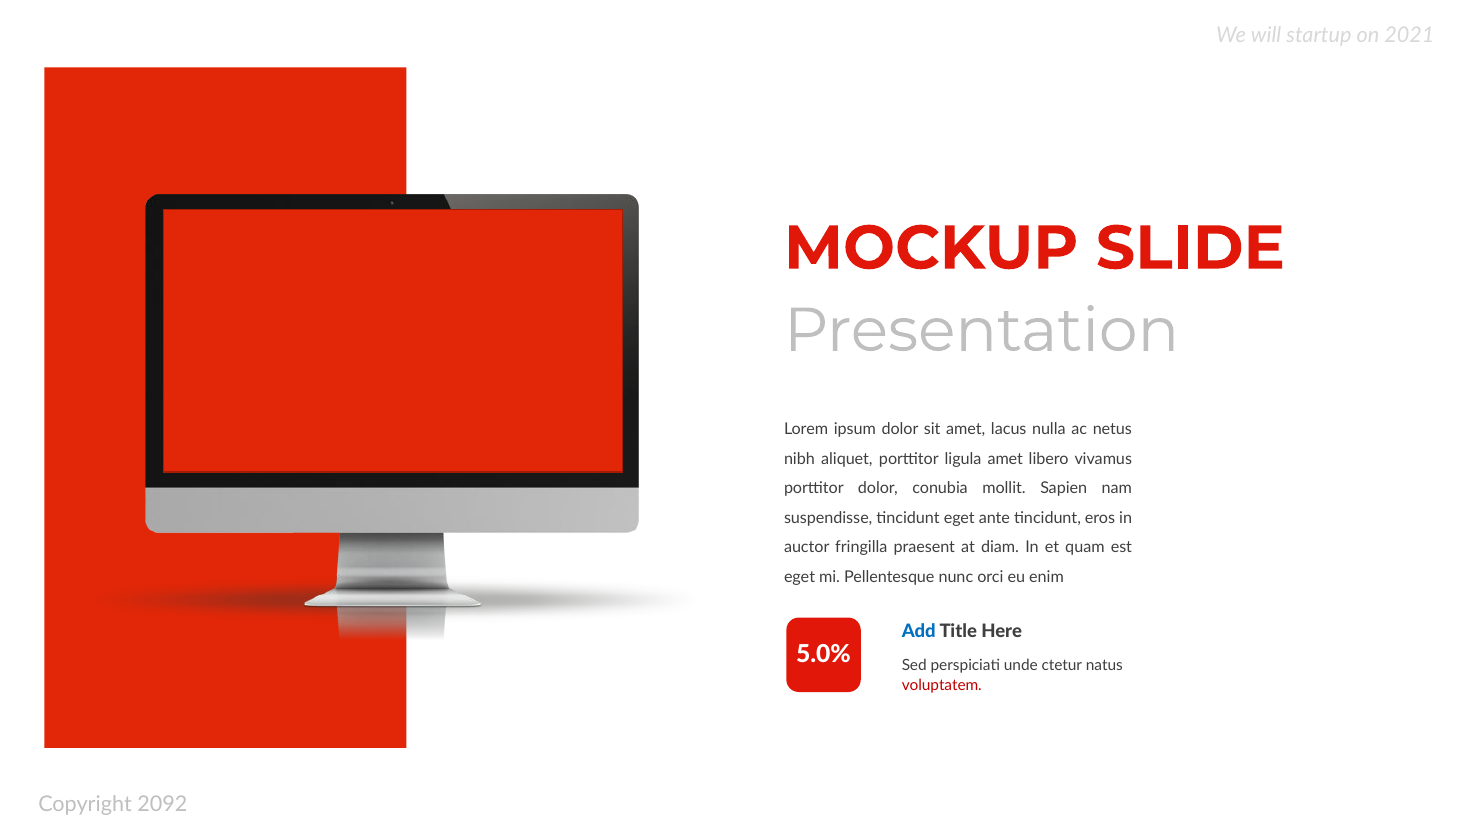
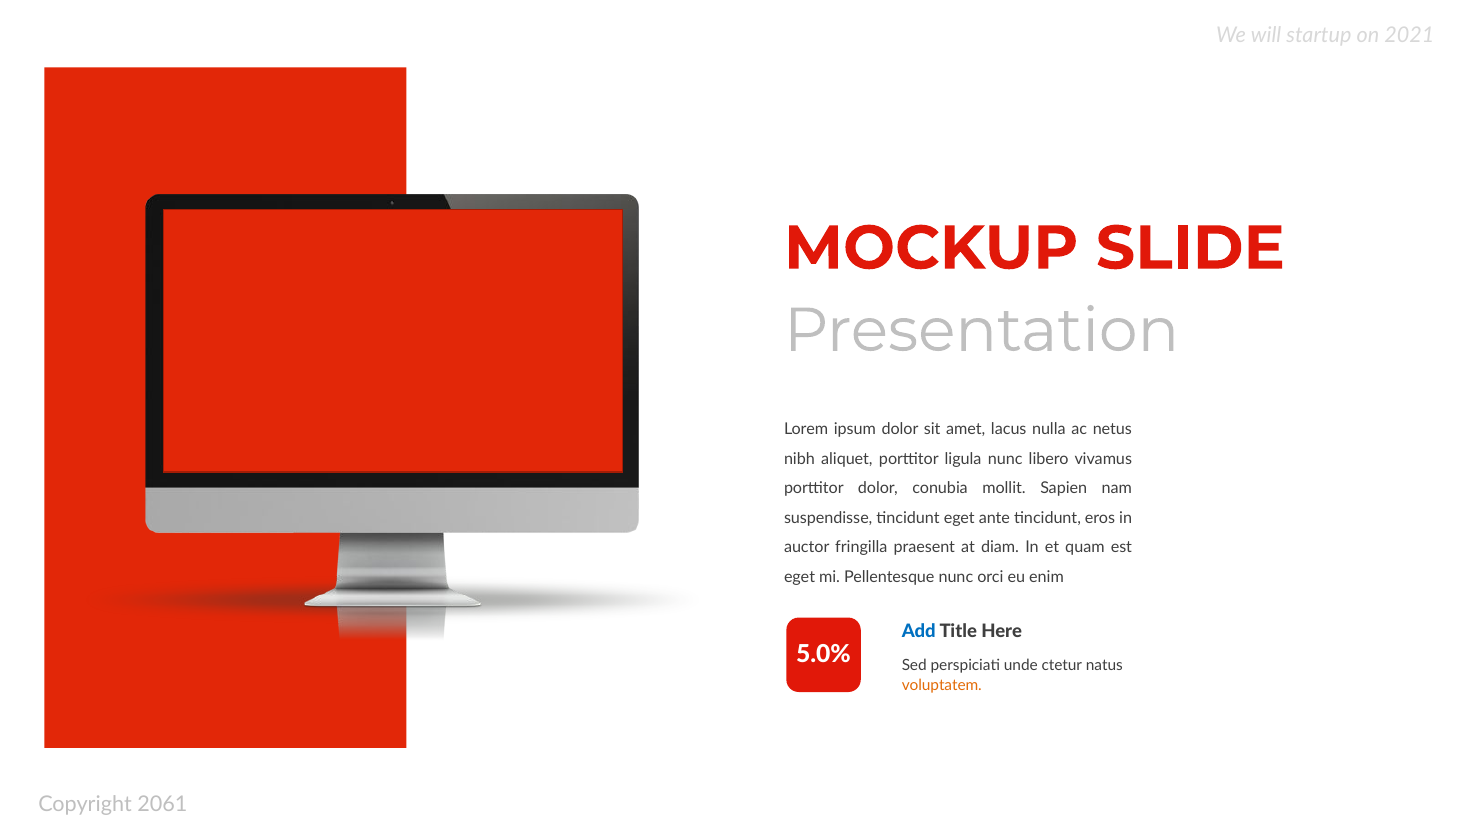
ligula amet: amet -> nunc (1005, 459)
voluptatem colour: red -> orange (942, 685)
2092: 2092 -> 2061 (162, 804)
